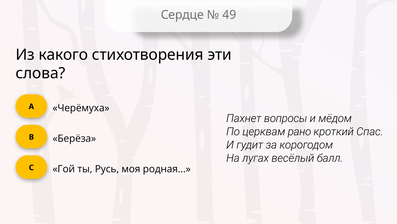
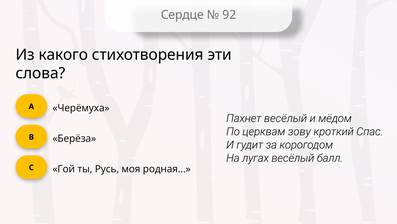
49: 49 -> 92 (229, 15)
Пахнет вопросы: вопросы -> весёлый (286, 118)
рано: рано -> зову (299, 131)
